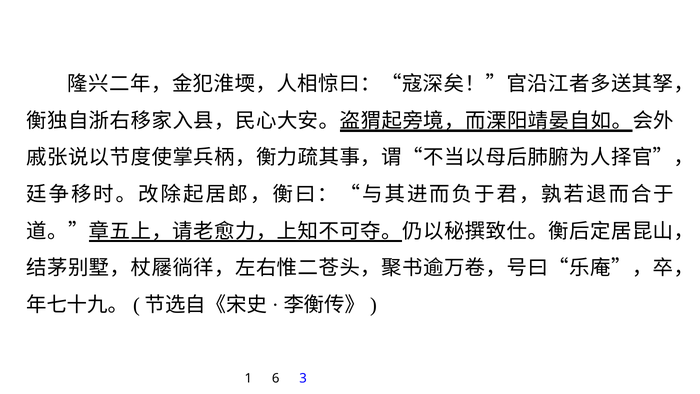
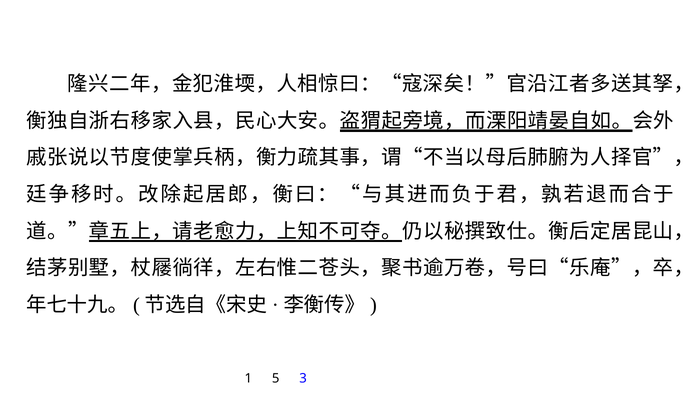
6: 6 -> 5 (276, 378)
